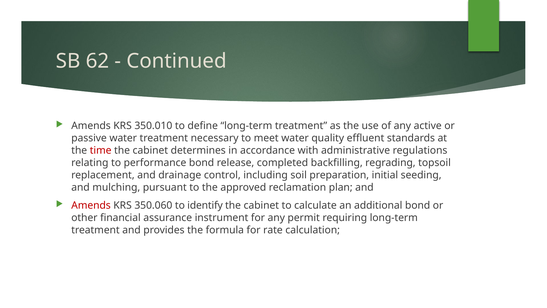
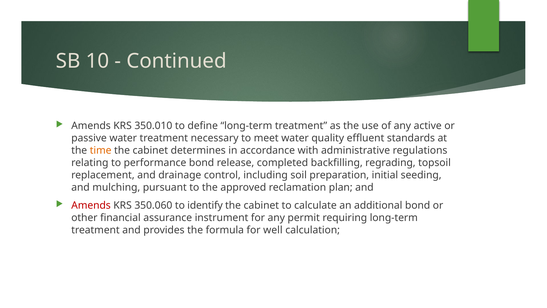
62: 62 -> 10 (98, 61)
time colour: red -> orange (101, 150)
rate: rate -> well (273, 230)
